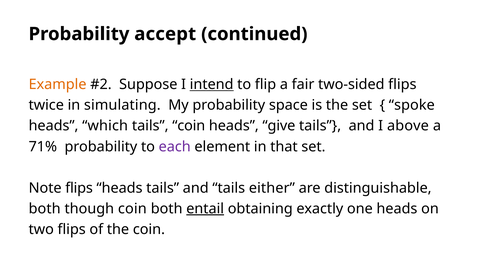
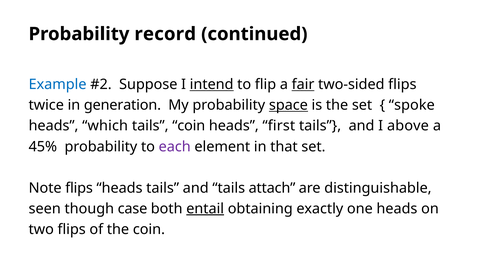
accept: accept -> record (165, 34)
Example colour: orange -> blue (58, 85)
fair underline: none -> present (303, 85)
simulating: simulating -> generation (122, 105)
space underline: none -> present (288, 105)
give: give -> first (279, 126)
71%: 71% -> 45% (43, 147)
either: either -> attach (272, 188)
both: both -> seen (45, 209)
though coin: coin -> case (133, 209)
